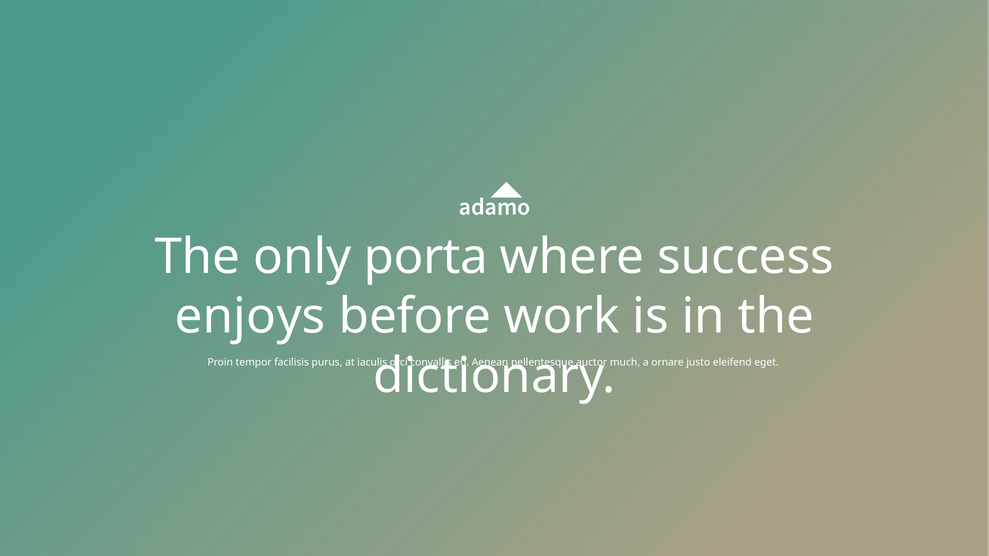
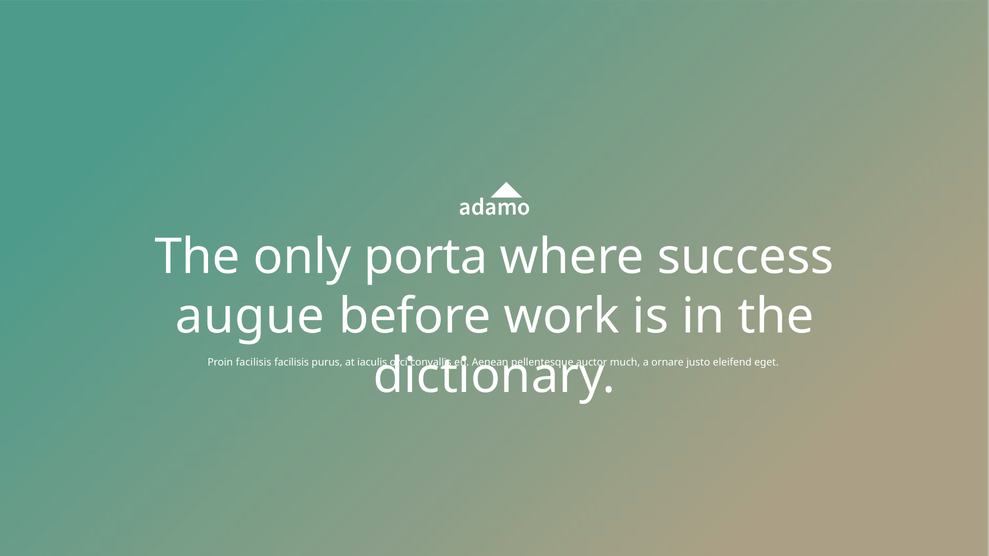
enjoys: enjoys -> augue (250, 317)
Proin tempor: tempor -> facilisis (254, 362)
